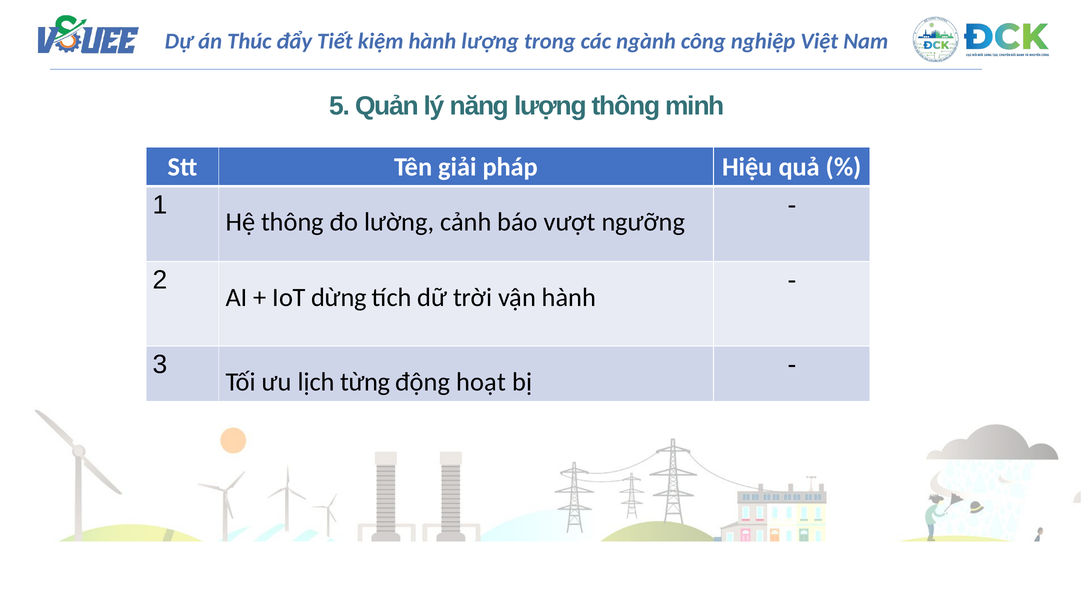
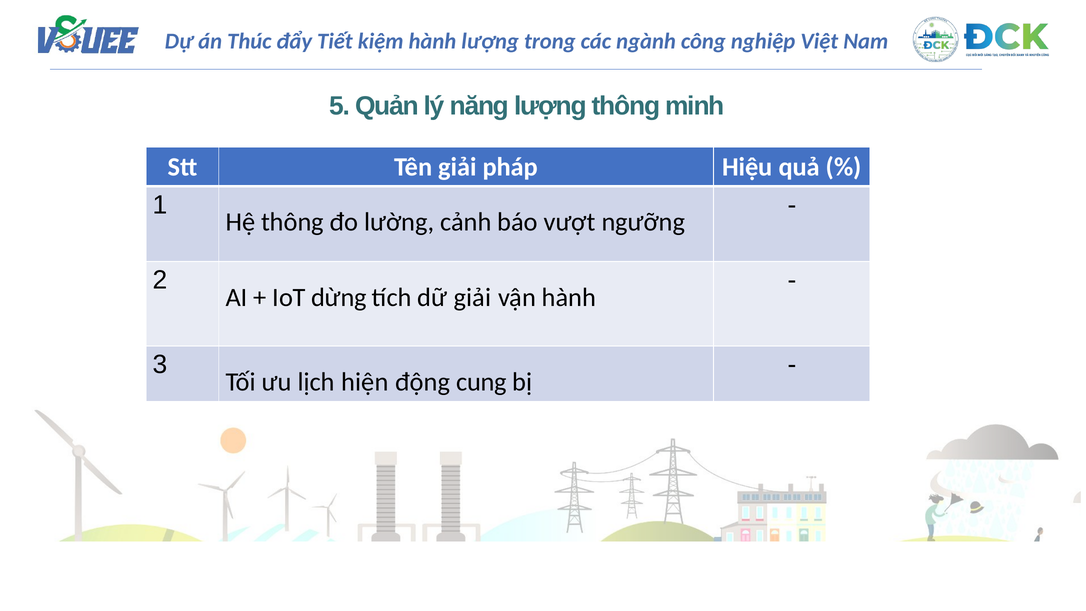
dữ trời: trời -> giải (472, 297)
từng: từng -> hiện (365, 382)
hoạt: hoạt -> cung (481, 382)
